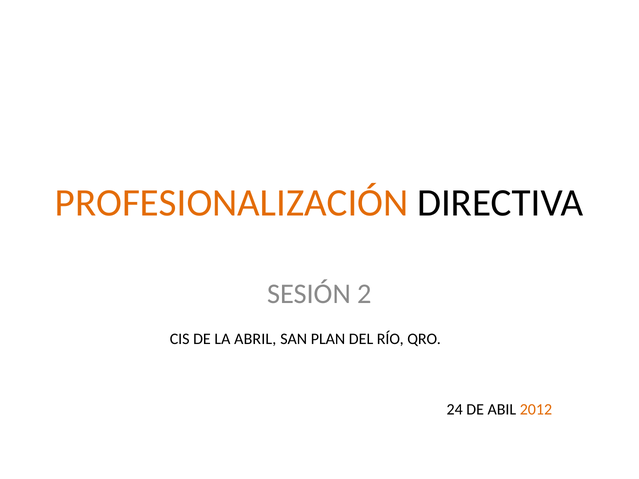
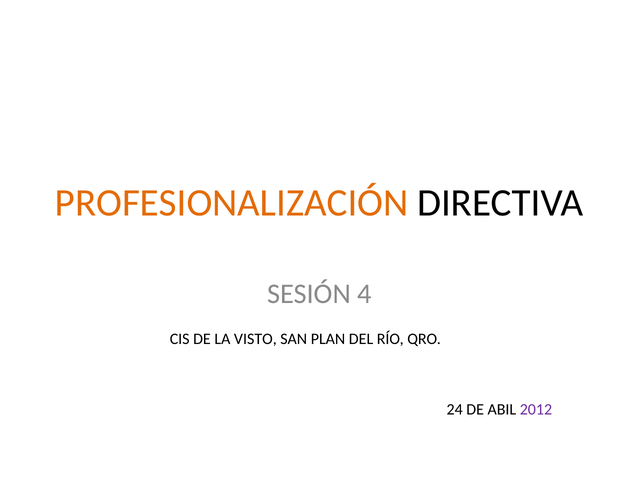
2: 2 -> 4 (365, 294)
ABRIL: ABRIL -> VISTO (255, 339)
2012 colour: orange -> purple (536, 409)
